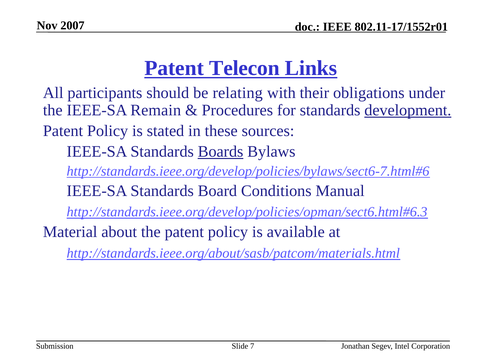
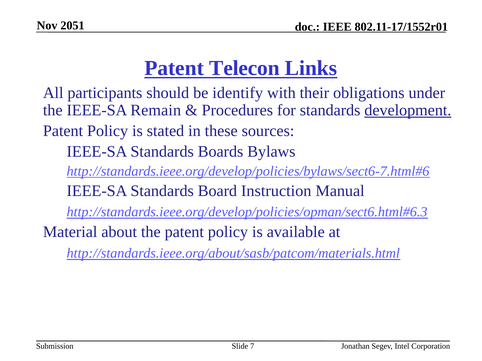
2007: 2007 -> 2051 (72, 26)
relating: relating -> identify (238, 93)
Boards underline: present -> none (221, 152)
Conditions: Conditions -> Instruction (276, 191)
